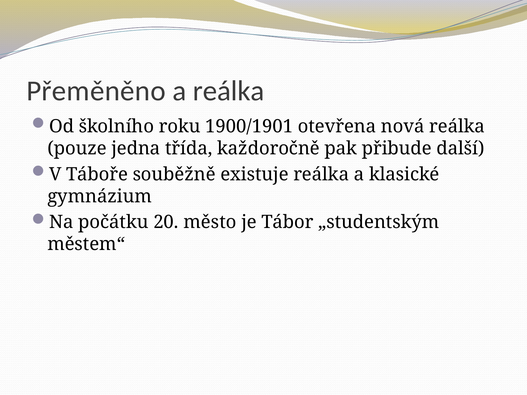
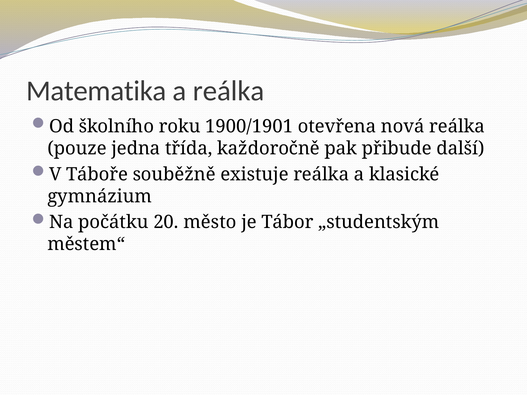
Přeměněno: Přeměněno -> Matematika (96, 91)
